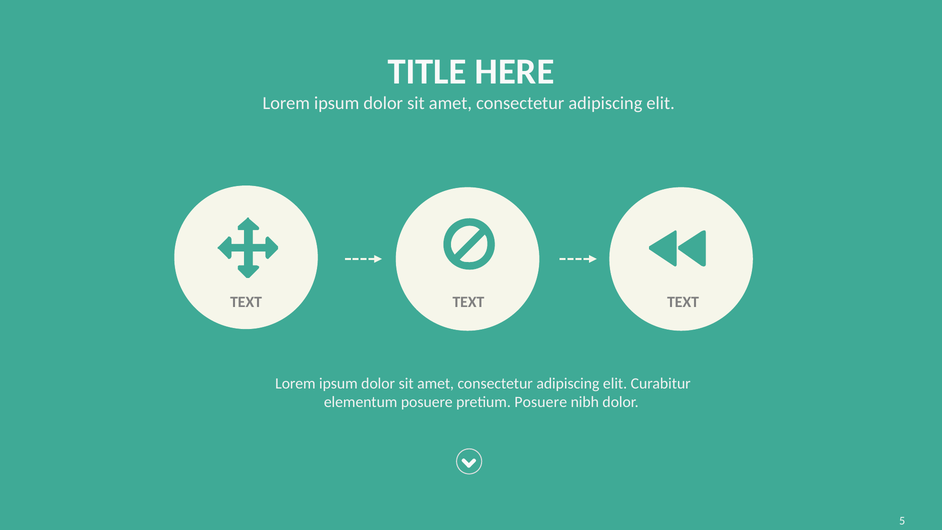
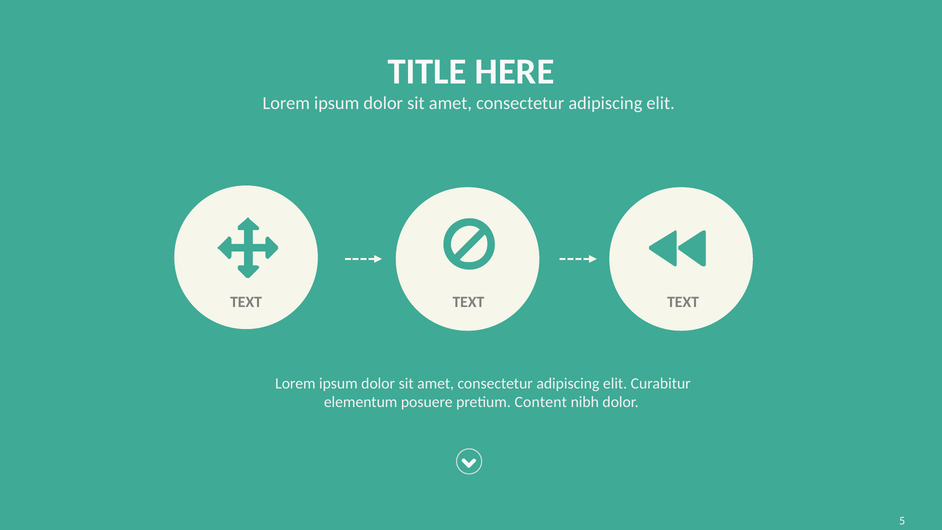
pretium Posuere: Posuere -> Content (541, 402)
